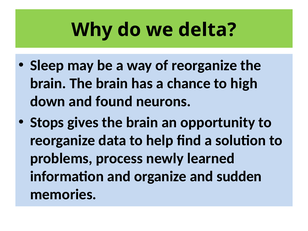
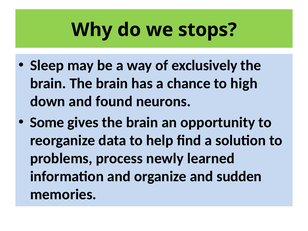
delta: delta -> stops (207, 30)
of reorganize: reorganize -> exclusively (204, 65)
Stops: Stops -> Some (47, 122)
